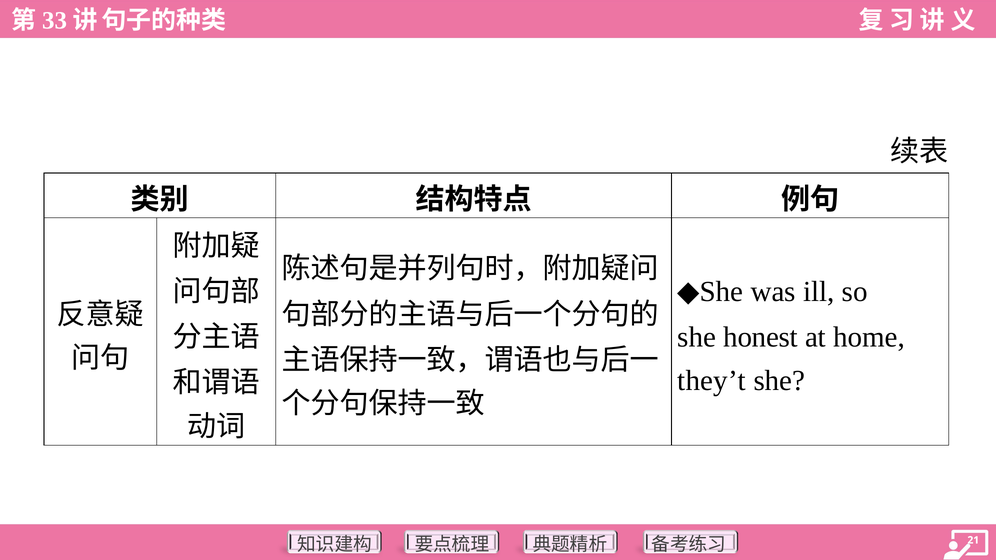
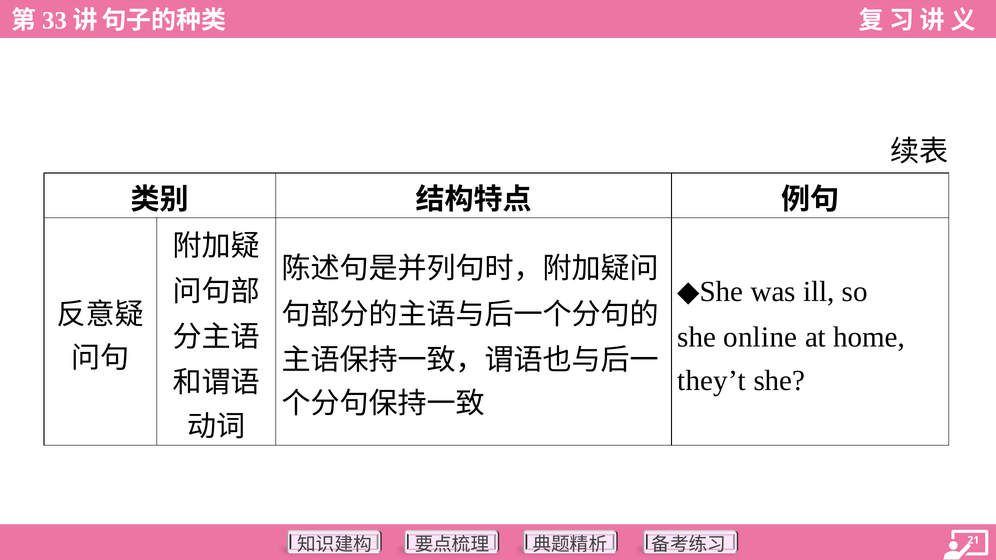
honest: honest -> online (760, 337)
